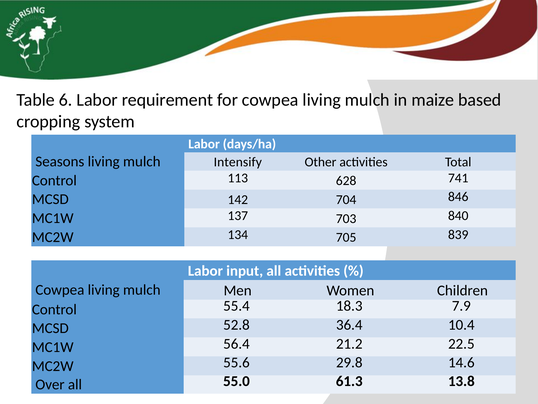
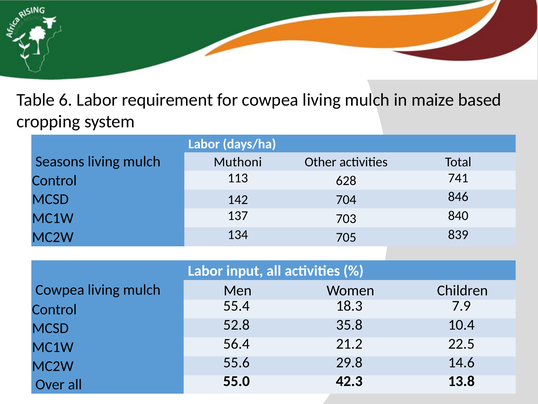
Intensify: Intensify -> Muthoni (238, 162)
36.4: 36.4 -> 35.8 (349, 325)
61.3: 61.3 -> 42.3 (349, 381)
